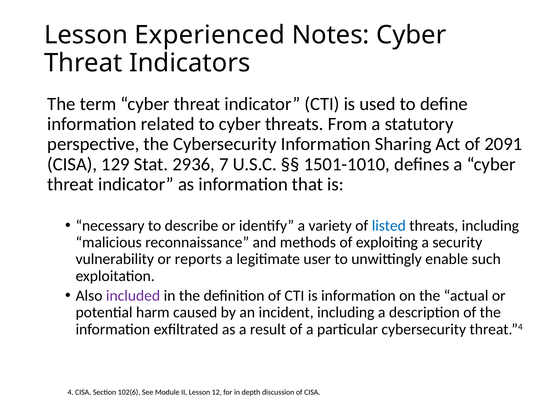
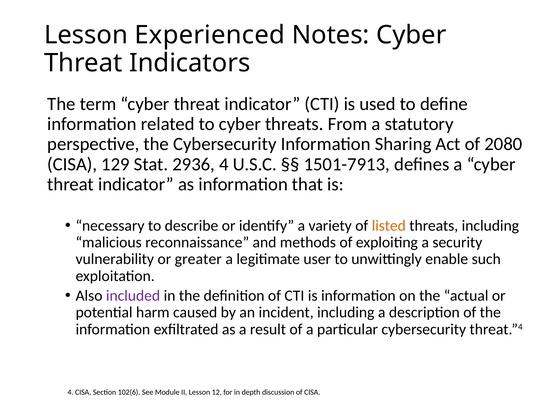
2091: 2091 -> 2080 (503, 144)
2936 7: 7 -> 4 (224, 164)
1501-1010: 1501-1010 -> 1501-7913 (347, 164)
listed colour: blue -> orange (389, 226)
reports: reports -> greater (198, 259)
